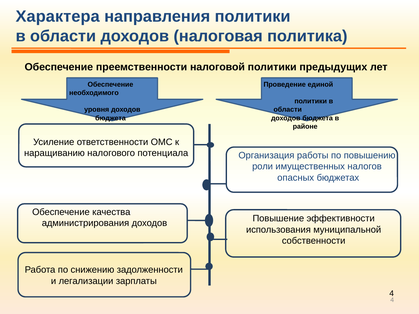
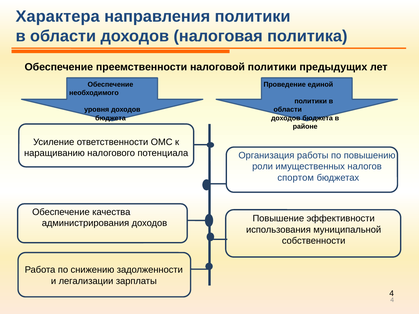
опасных: опасных -> спортом (296, 178)
